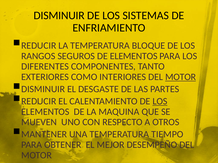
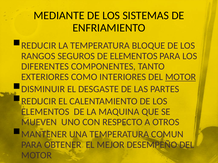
DISMINUIR: DISMINUIR -> MEDIANTE (59, 15)
LOS underline: present -> none (160, 102)
TIEMPO: TIEMPO -> COMUN (167, 135)
